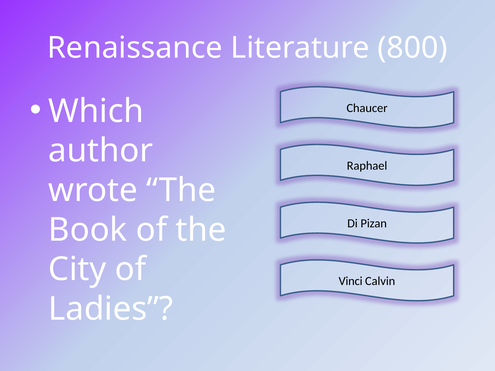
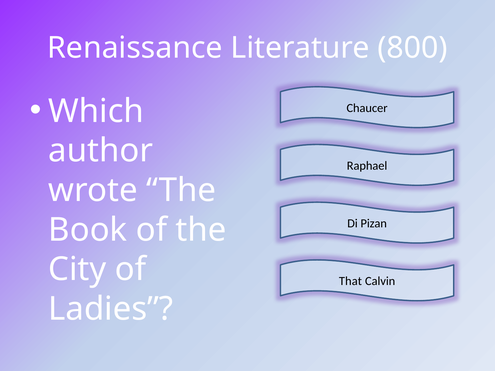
Vinci: Vinci -> That (350, 281)
